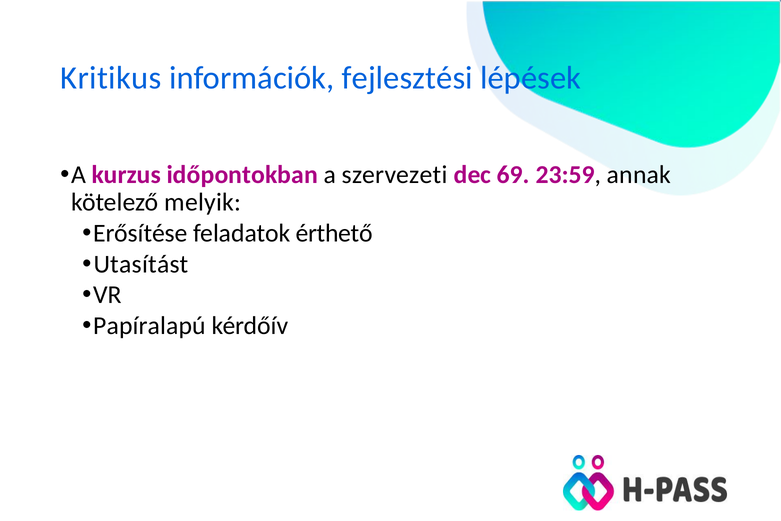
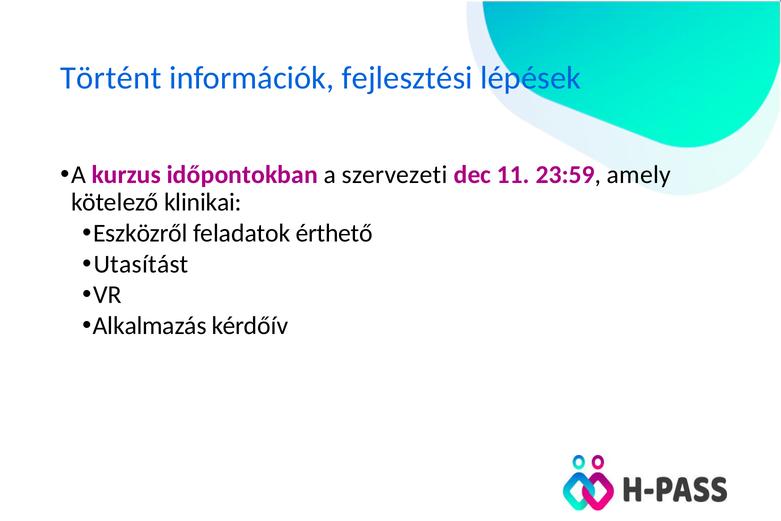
Kritikus: Kritikus -> Történt (111, 78)
69: 69 -> 11 (513, 175)
annak: annak -> amely (639, 175)
melyik: melyik -> klinikai (203, 202)
Erősítése: Erősítése -> Eszközről (140, 233)
Papíralapú: Papíralapú -> Alkalmazás (150, 325)
